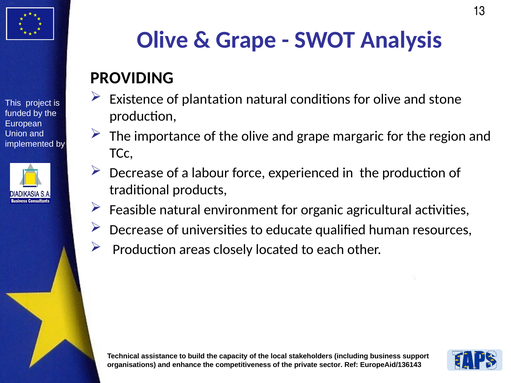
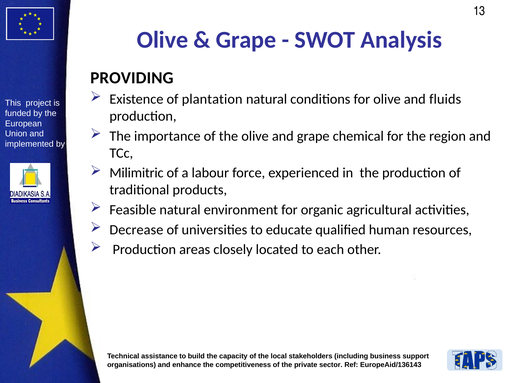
stone: stone -> fluids (445, 99)
margaric: margaric -> chemical (358, 136)
Decrease: Decrease -> Milimitric (137, 173)
